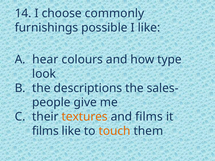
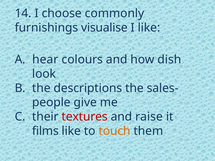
possible: possible -> visualise (104, 28)
type: type -> dish (169, 60)
textures colour: orange -> red (85, 117)
and films: films -> raise (149, 117)
